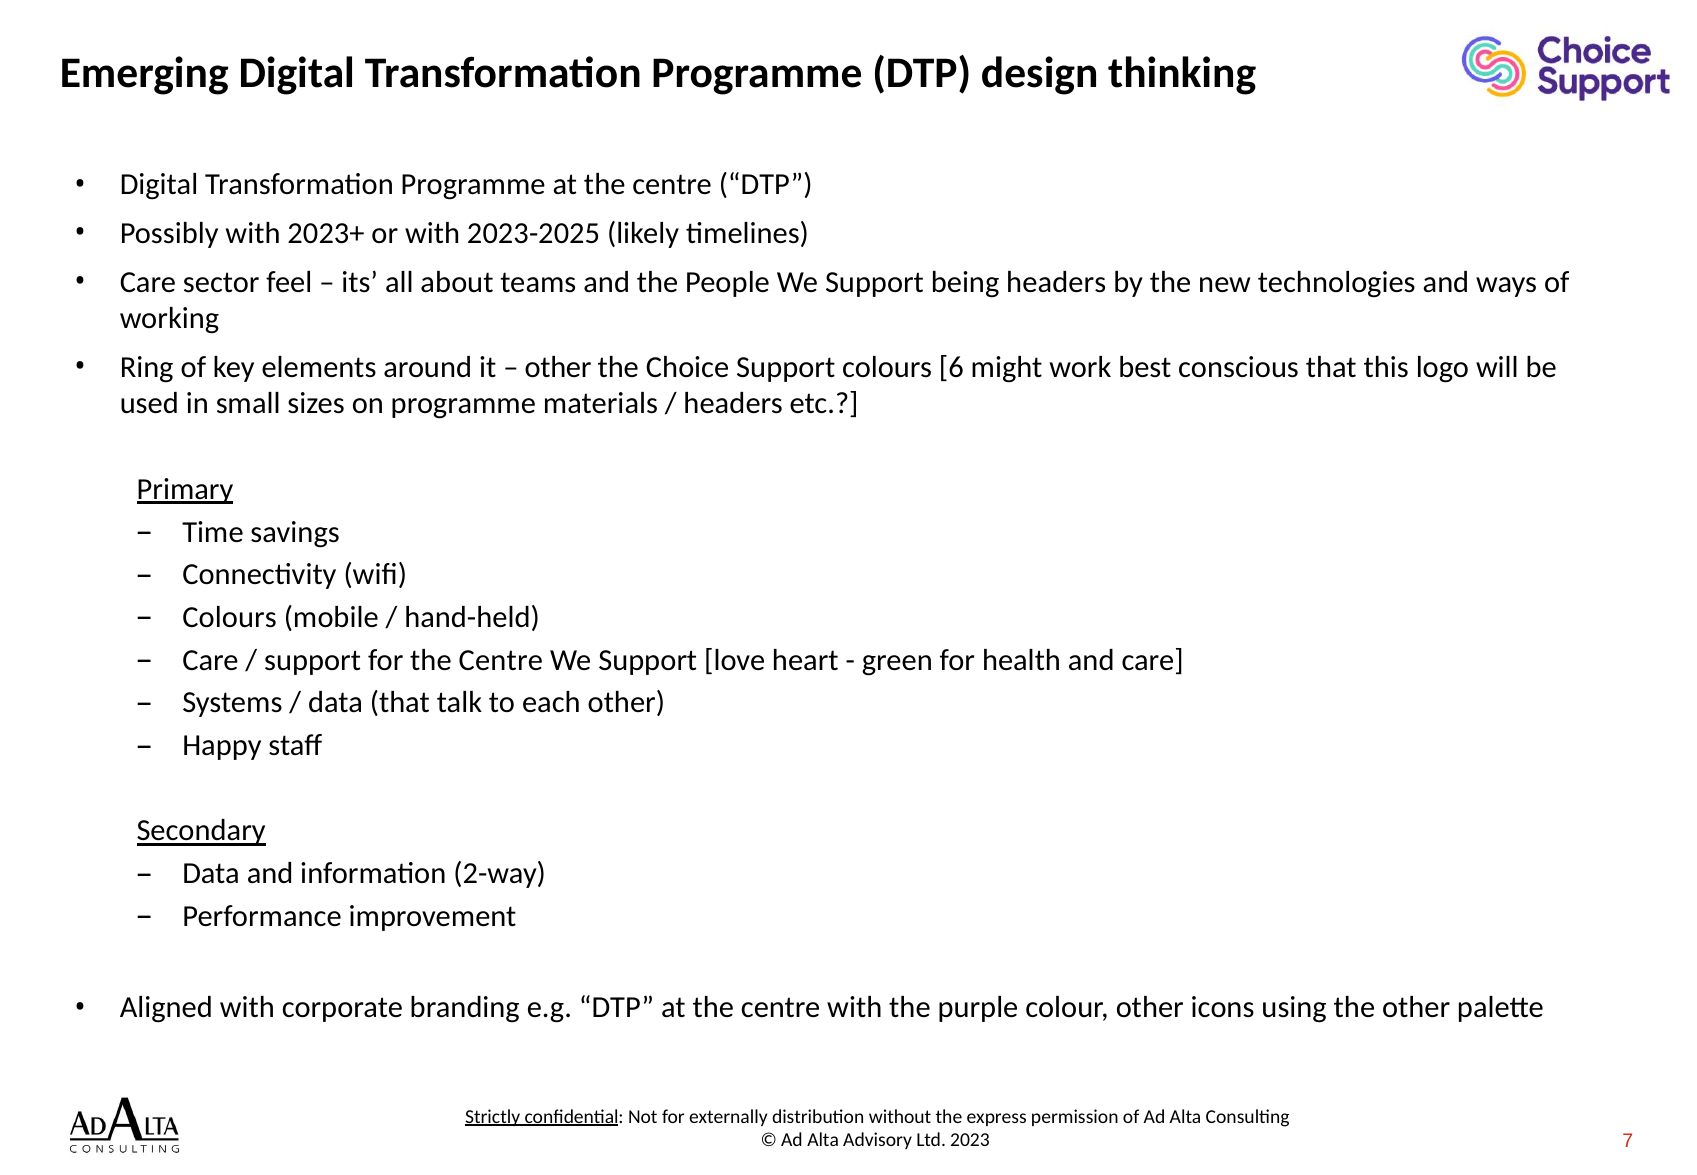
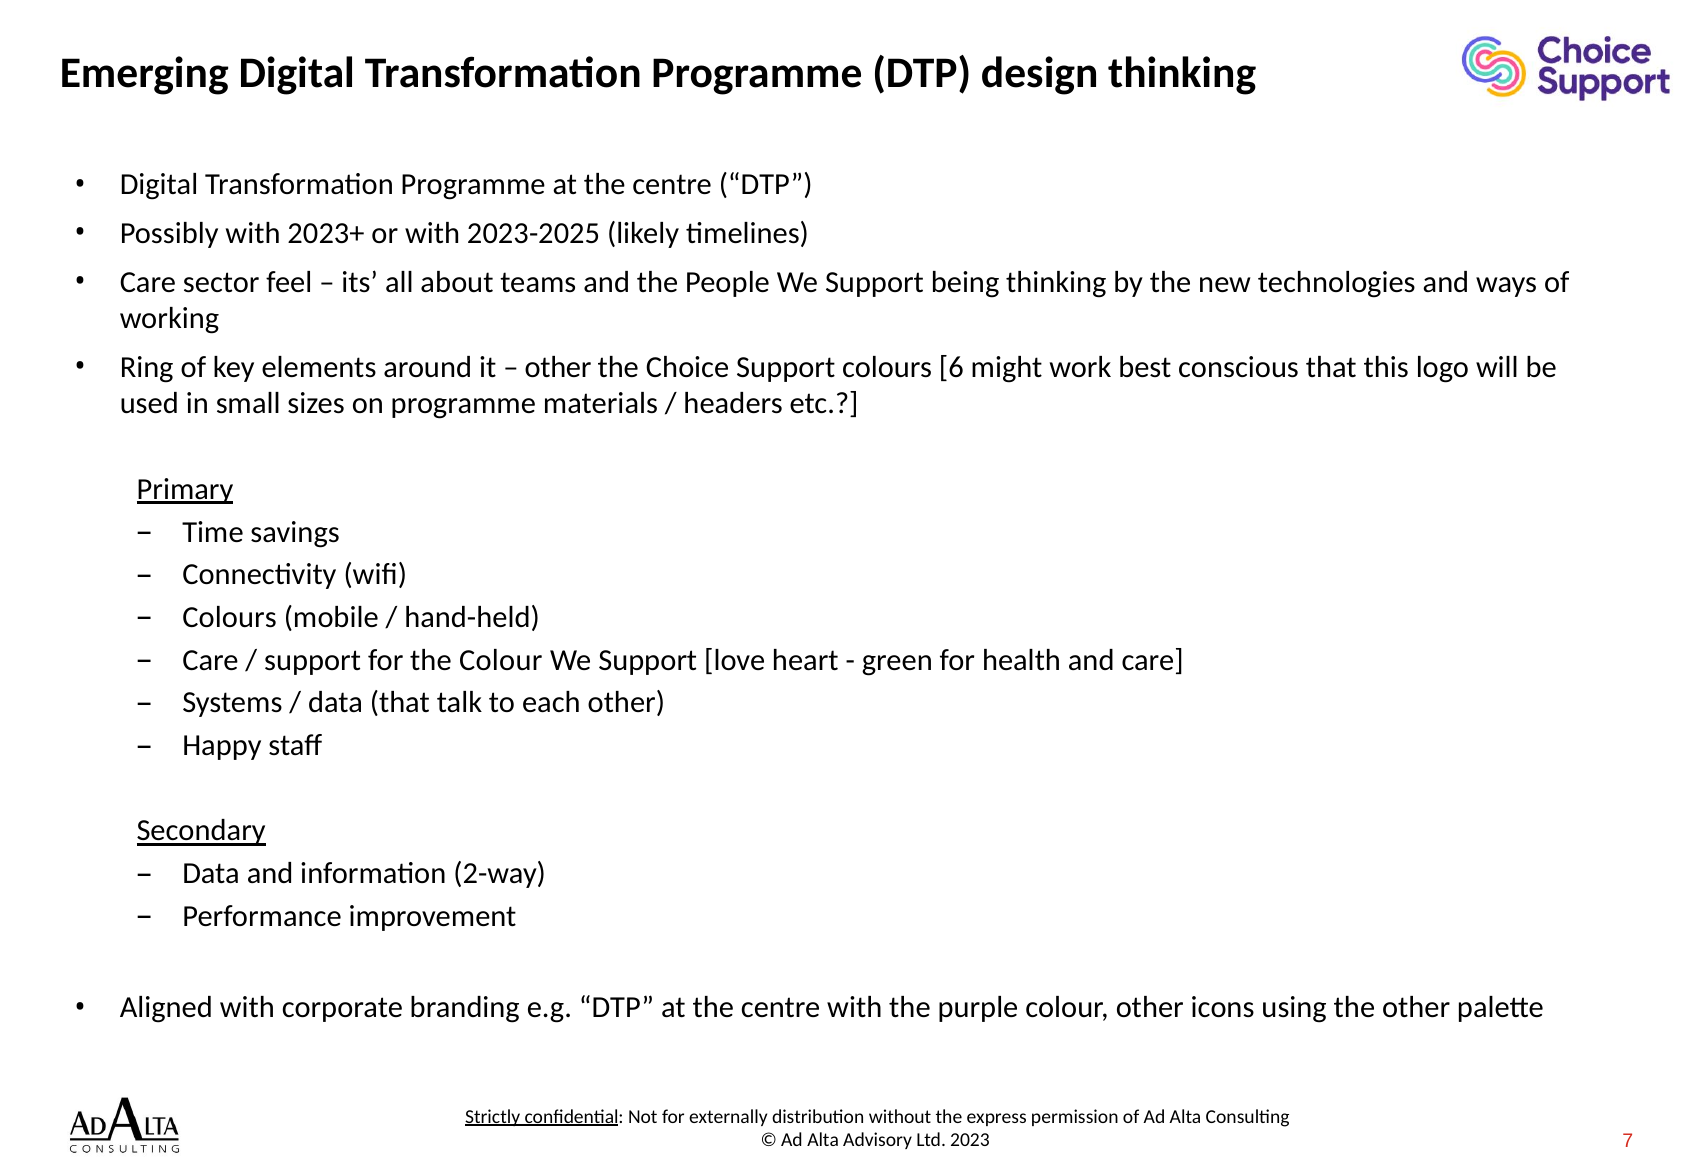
being headers: headers -> thinking (1056, 282)
for the Centre: Centre -> Colour (501, 660)
